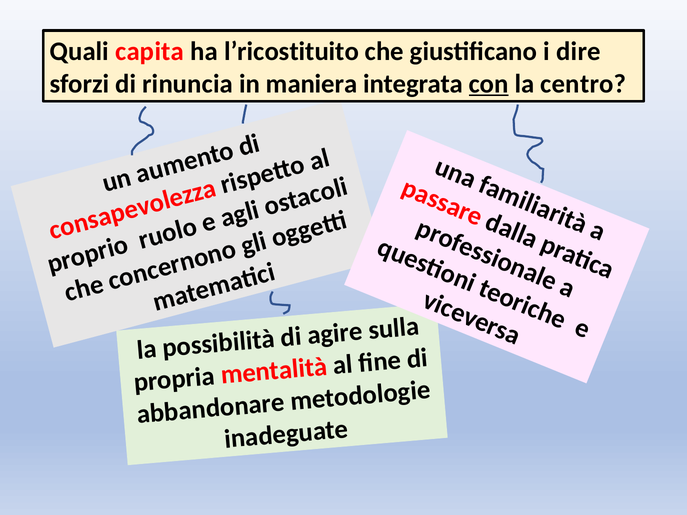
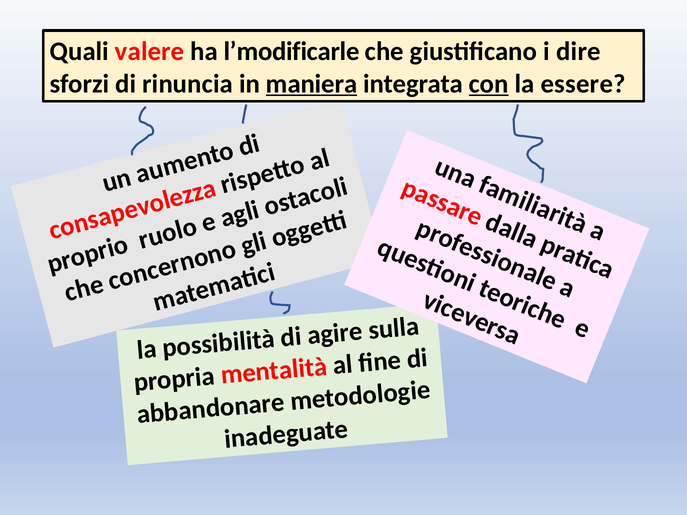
capita: capita -> valere (150, 52)
l’ricostituito: l’ricostituito -> l’modificarle (292, 52)
maniera underline: none -> present (312, 84)
centro: centro -> essere (583, 84)
